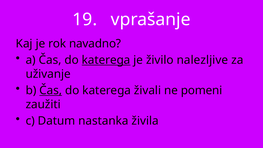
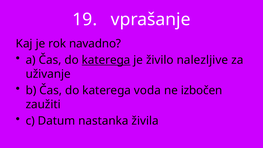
Čas underline: present -> none (51, 90)
živali: živali -> voda (147, 90)
pomeni: pomeni -> izbočen (202, 90)
